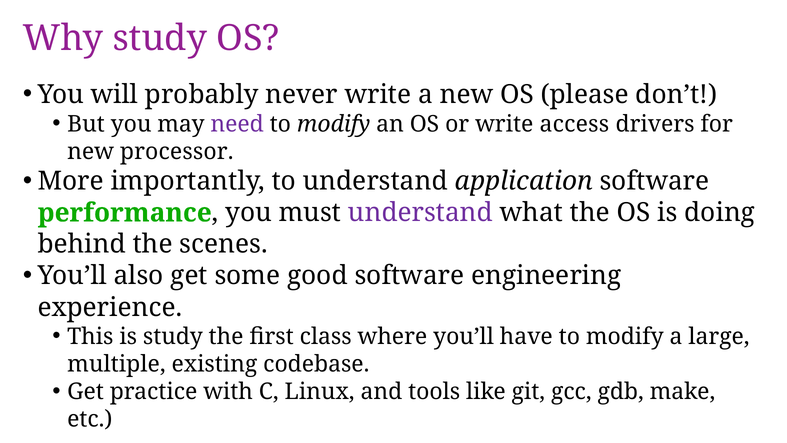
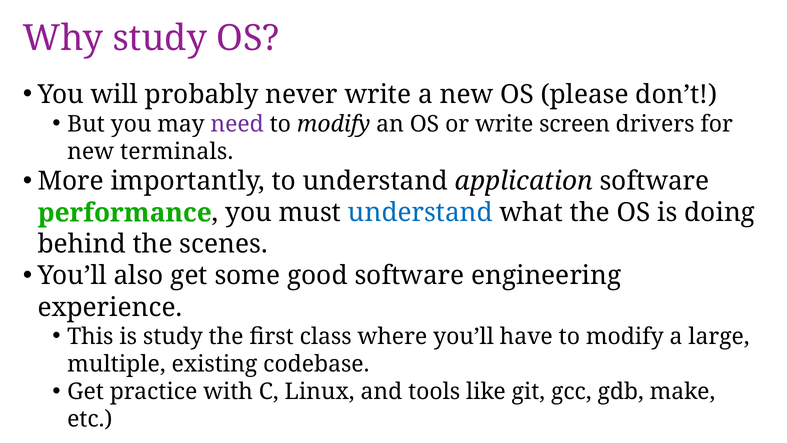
access: access -> screen (575, 124)
processor: processor -> terminals (177, 151)
understand colour: purple -> blue (420, 213)
